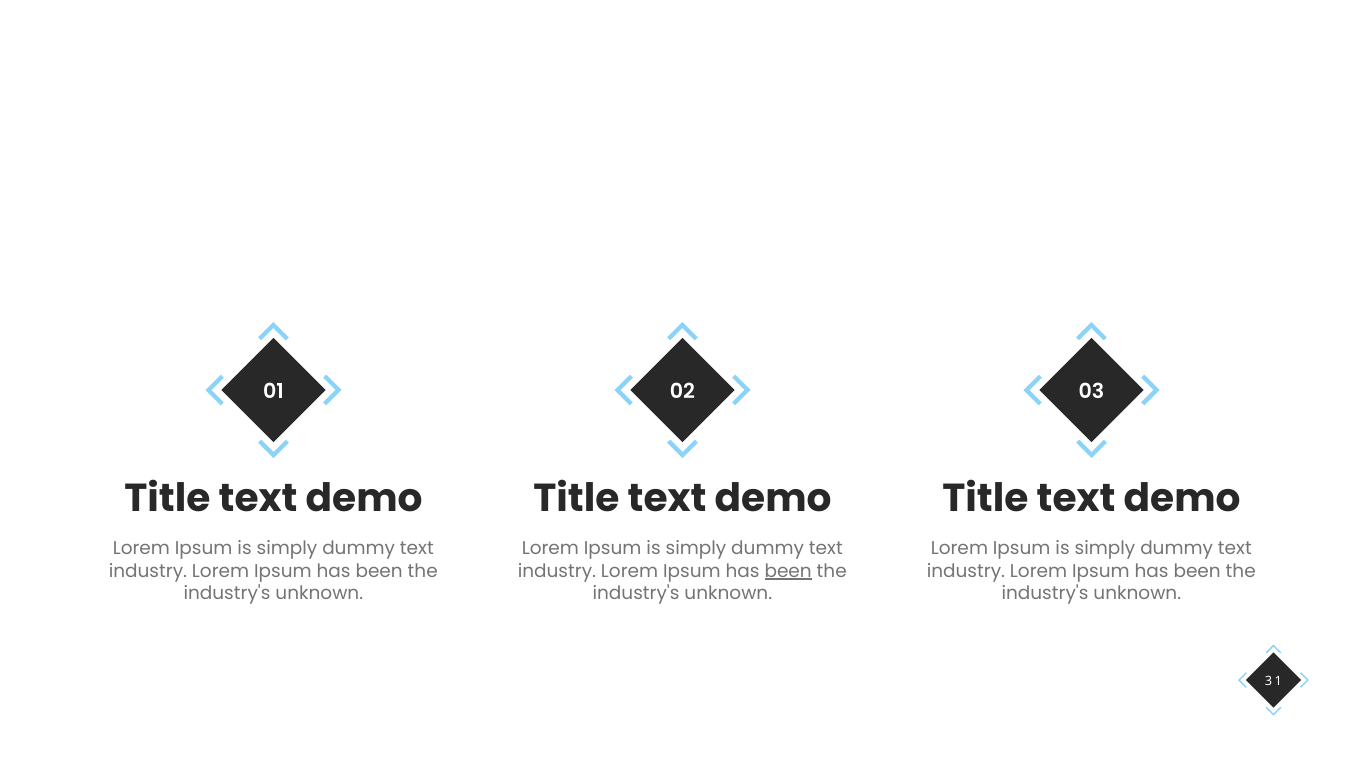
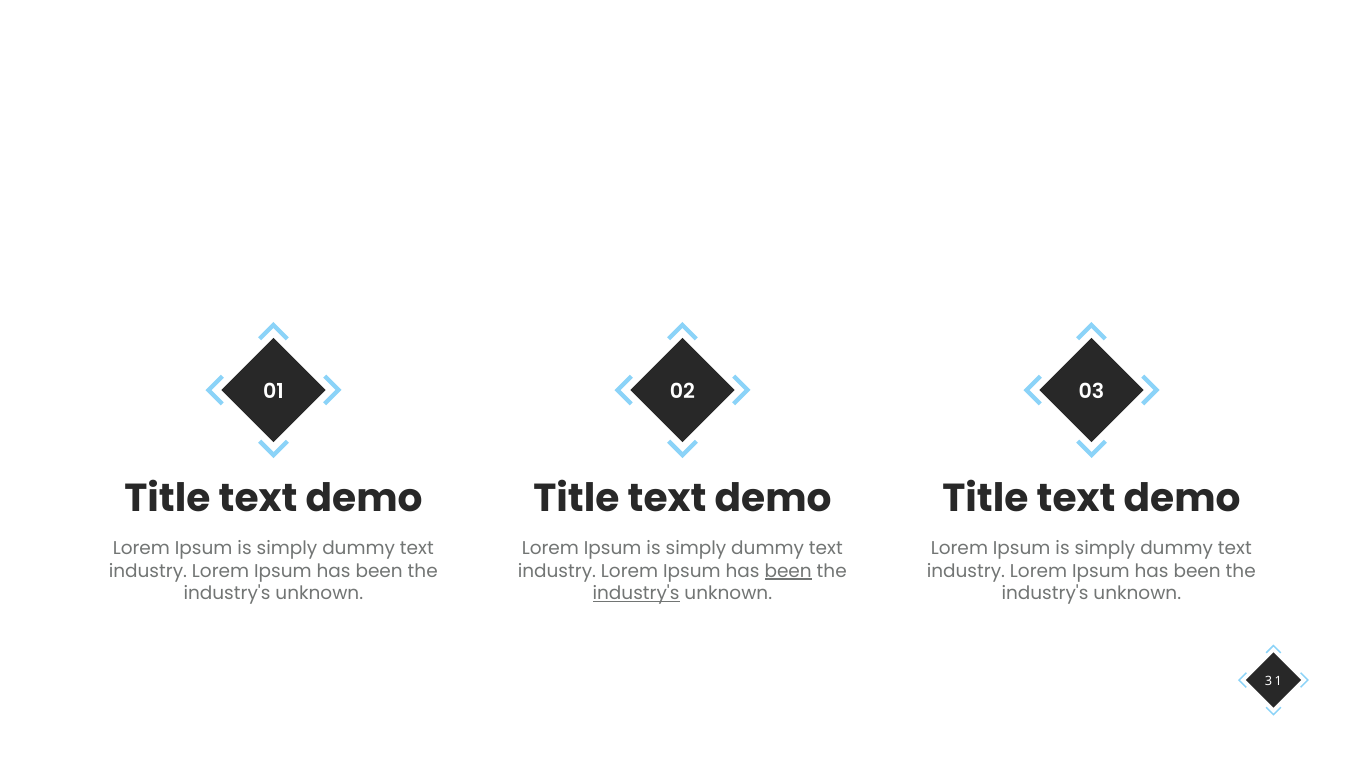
industry's underline: none -> present (636, 593)
